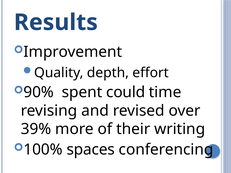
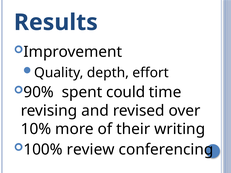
39%: 39% -> 10% (36, 129)
spaces: spaces -> review (91, 150)
